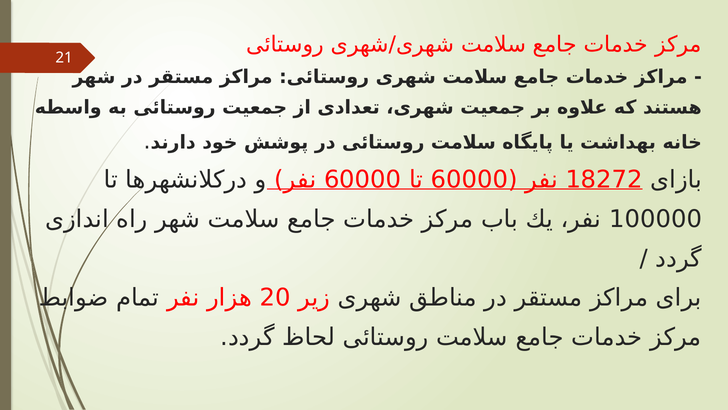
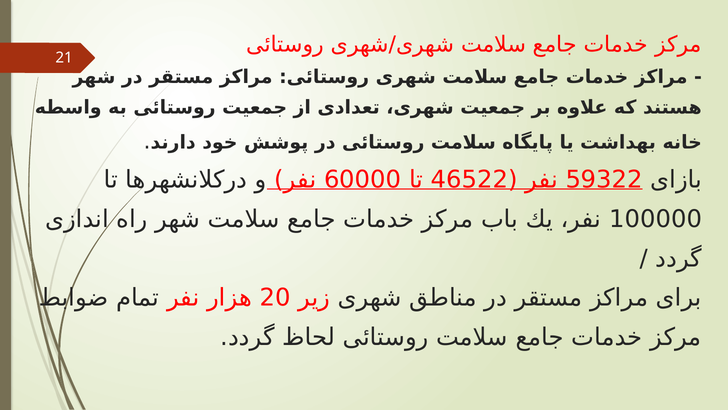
60000: 60000 -> 46522 (470, 180)
18272: 18272 -> 59322 (604, 180)
